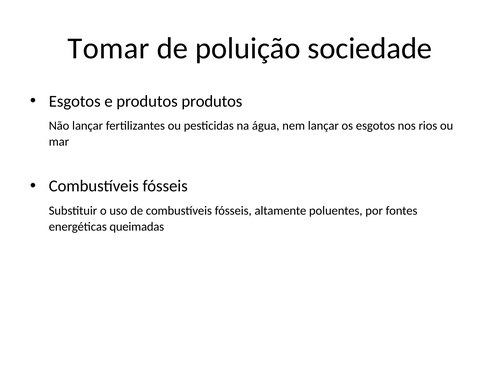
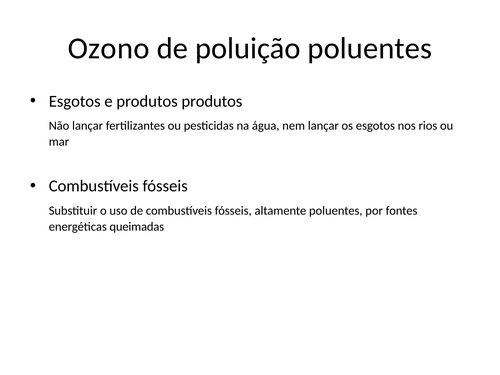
Tomar: Tomar -> Ozono (109, 48)
poluição sociedade: sociedade -> poluentes (370, 48)
